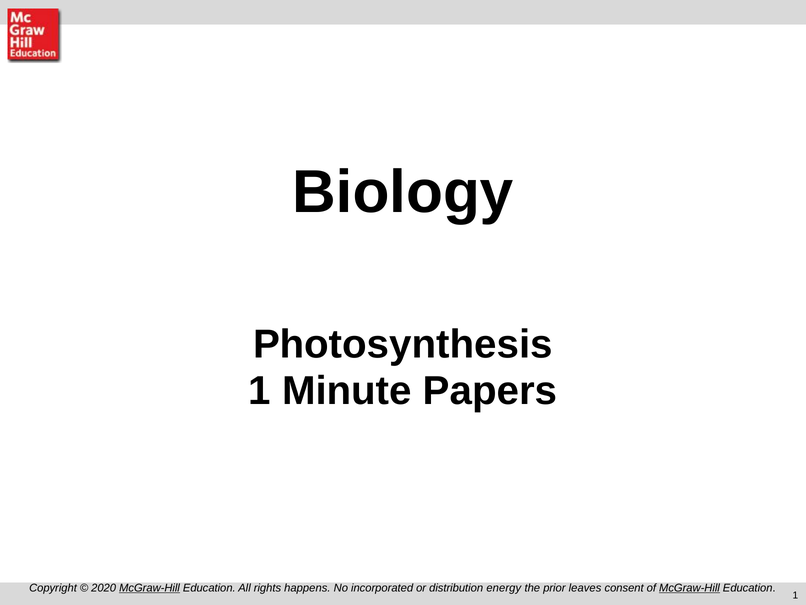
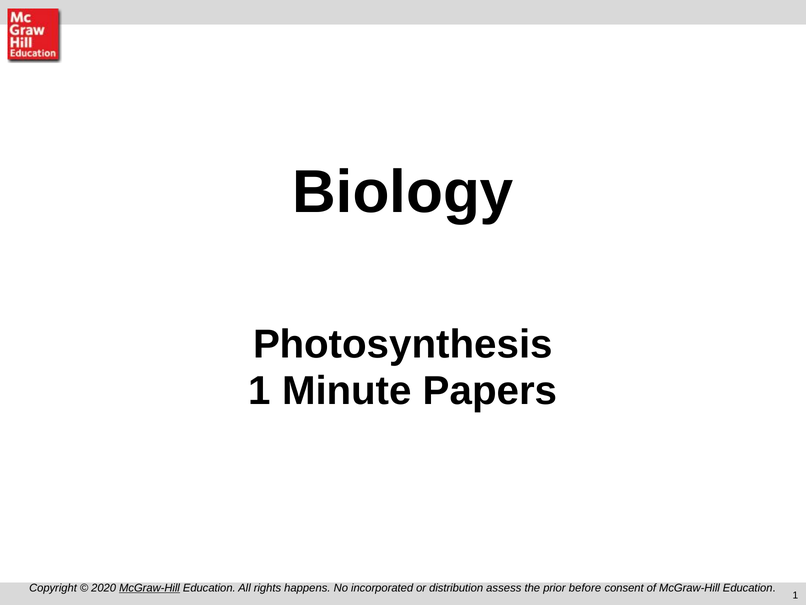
energy: energy -> assess (504, 587)
leaves: leaves -> before (585, 587)
McGraw-Hill underline: present -> none (689, 587)
